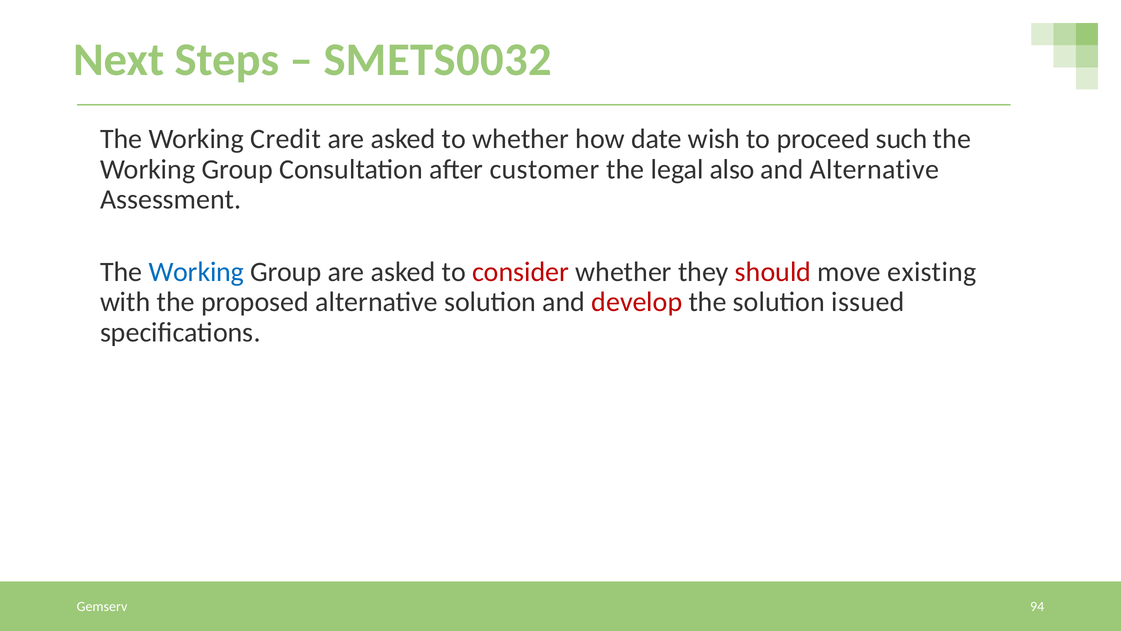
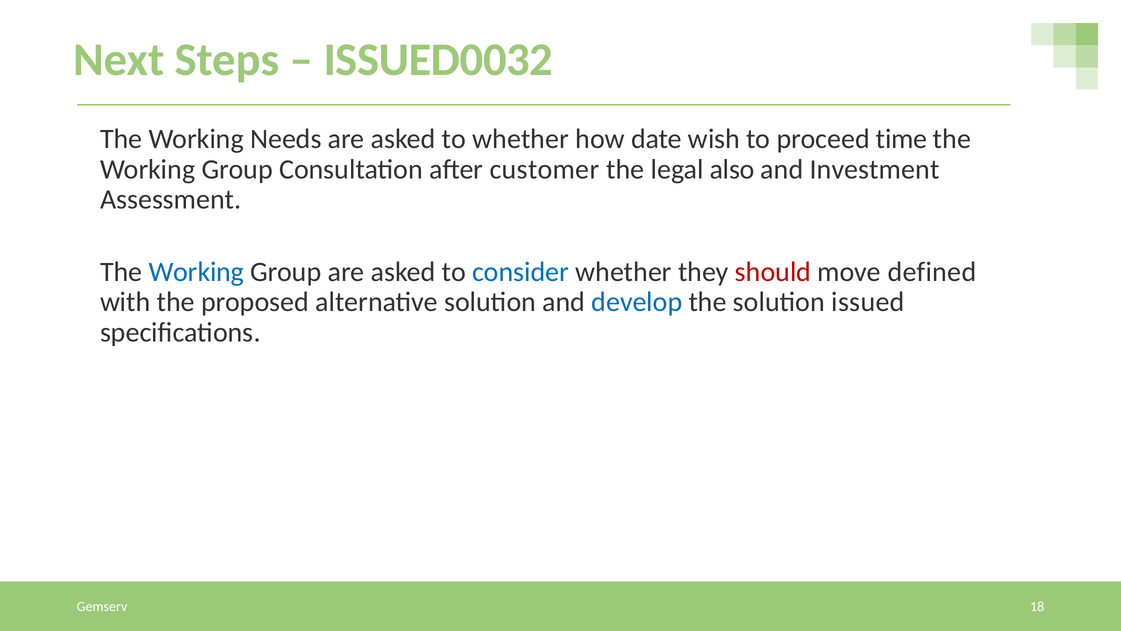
SMETS0032: SMETS0032 -> ISSUED0032 (438, 60)
Credit: Credit -> Needs (286, 139)
such: such -> time (902, 139)
and Alternative: Alternative -> Investment (875, 169)
consider colour: red -> blue (521, 272)
existing: existing -> defined (932, 272)
develop colour: red -> blue (637, 302)
94: 94 -> 18 (1037, 606)
